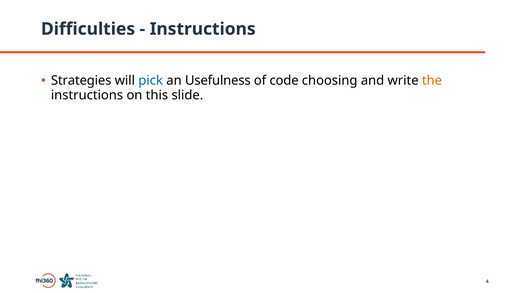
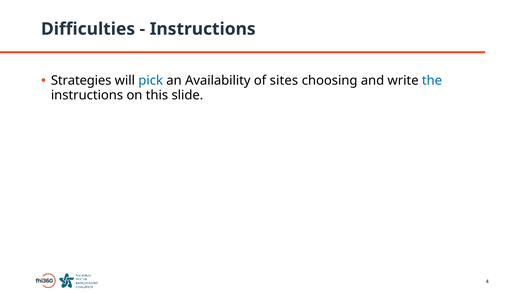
Usefulness: Usefulness -> Availability (218, 81)
code: code -> sites (284, 81)
the colour: orange -> blue (432, 81)
